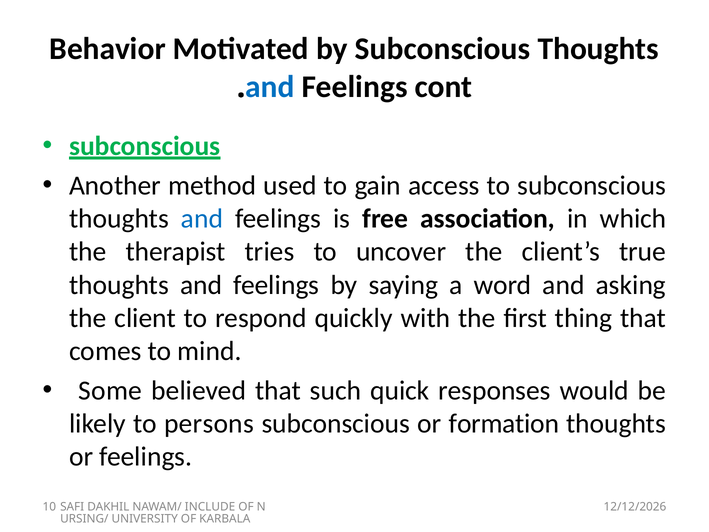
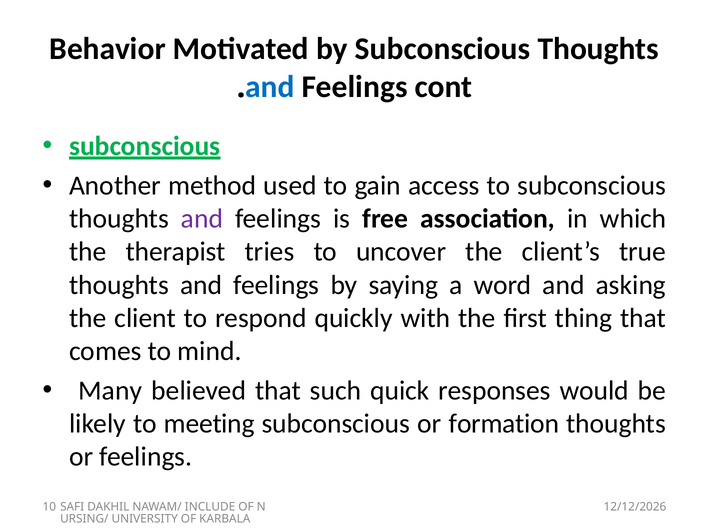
and colour: blue -> purple (202, 219)
Some: Some -> Many (110, 390)
persons: persons -> meeting (209, 424)
